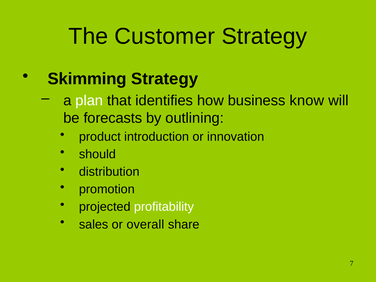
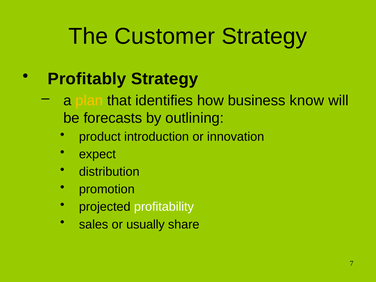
Skimming: Skimming -> Profitably (87, 79)
plan colour: white -> yellow (89, 100)
should: should -> expect (97, 154)
overall: overall -> usually (145, 224)
